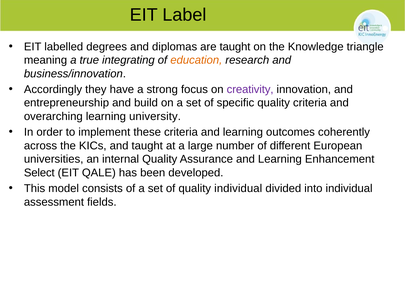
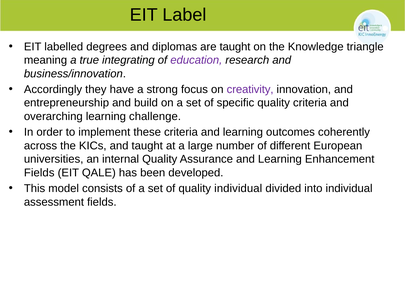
education colour: orange -> purple (196, 60)
university: university -> challenge (155, 116)
Select: Select -> Fields (39, 173)
